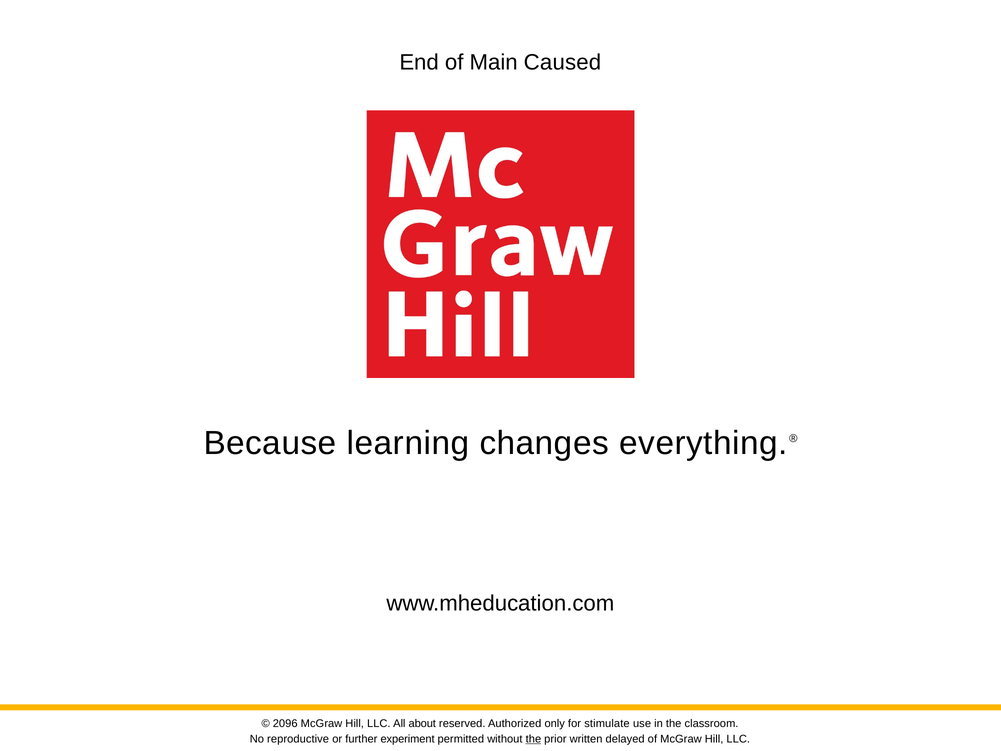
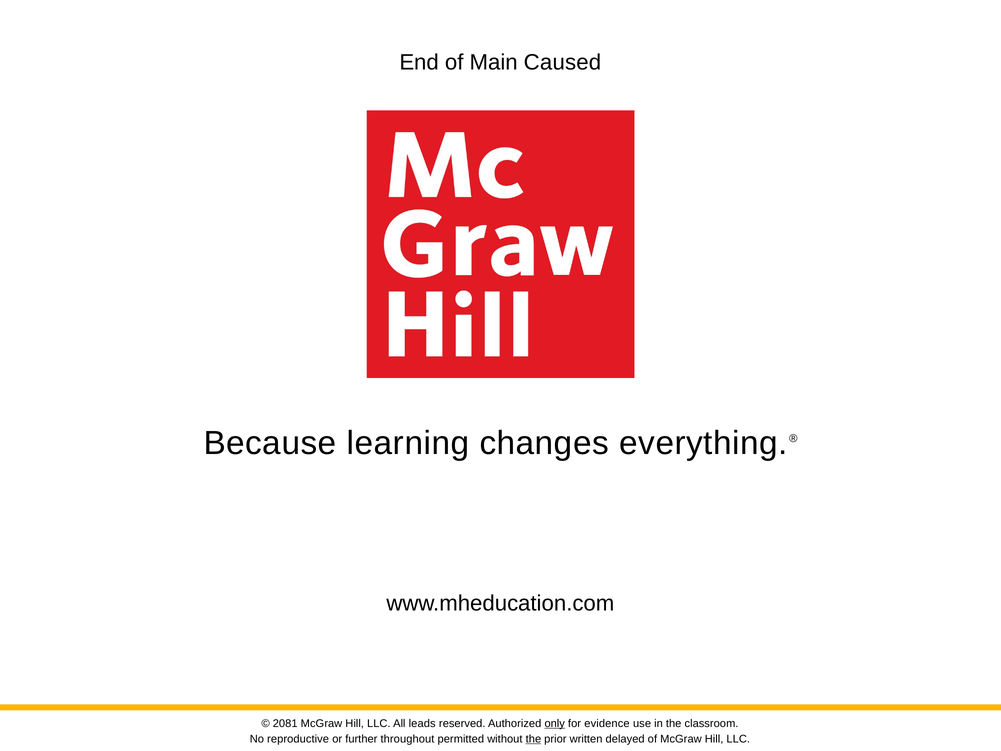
2096: 2096 -> 2081 (285, 723)
about: about -> leads (422, 723)
only underline: none -> present (555, 723)
stimulate: stimulate -> evidence (607, 723)
experiment: experiment -> throughout (407, 739)
